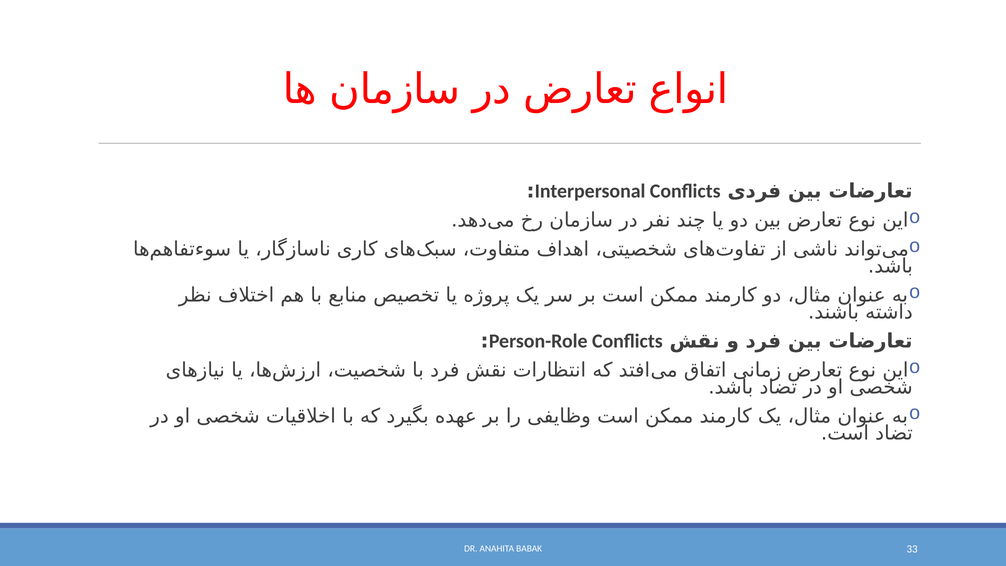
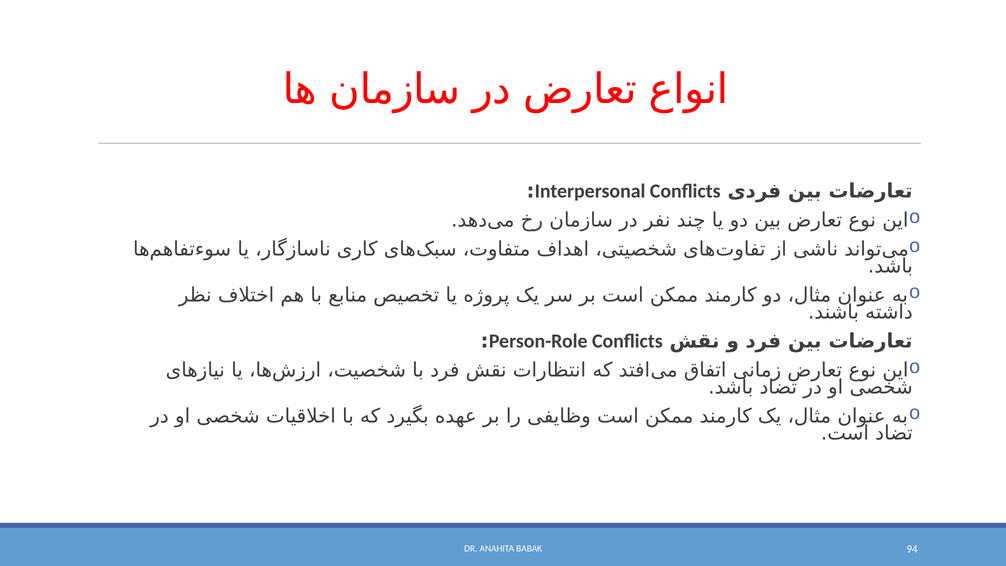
33: 33 -> 94 (912, 549)
